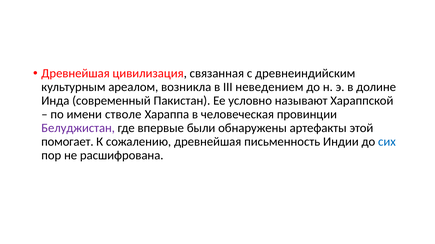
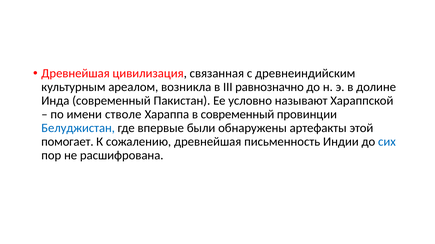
неведением: неведением -> равнозначно (270, 87)
в человеческая: человеческая -> современный (238, 115)
Белуджистан colour: purple -> blue (78, 128)
